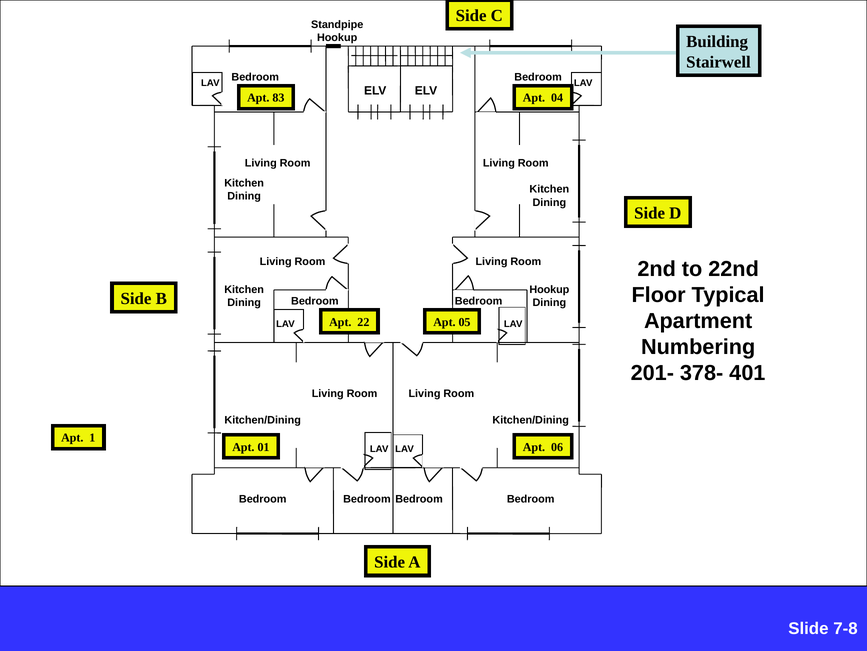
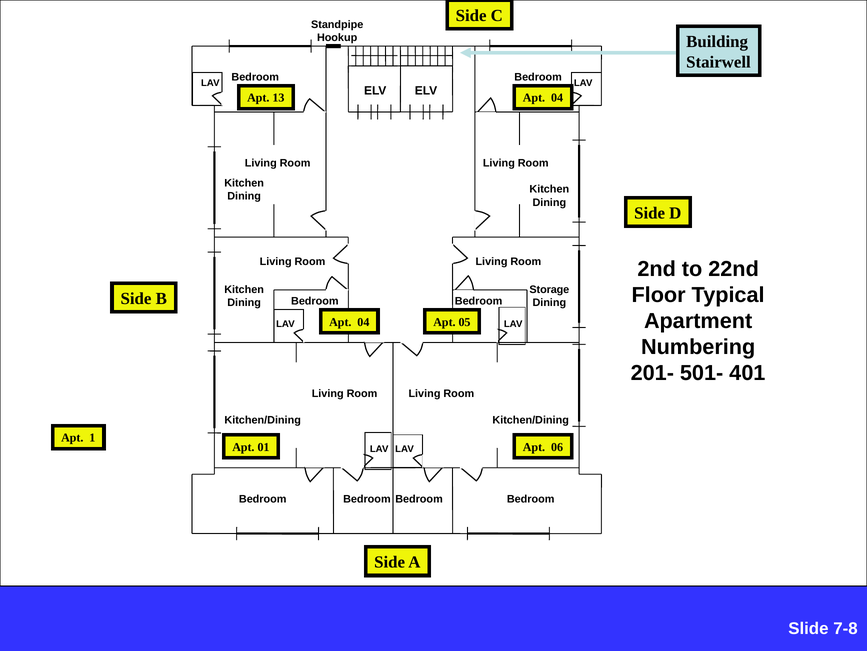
83: 83 -> 13 (278, 98)
Hookup: Hookup -> Storage (549, 289)
22: 22 -> 04 (363, 322)
378-: 378- -> 501- (702, 373)
